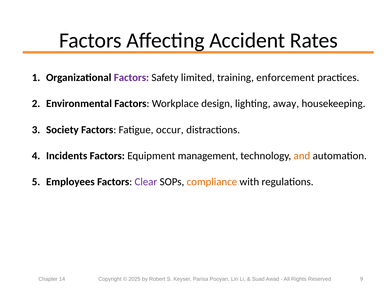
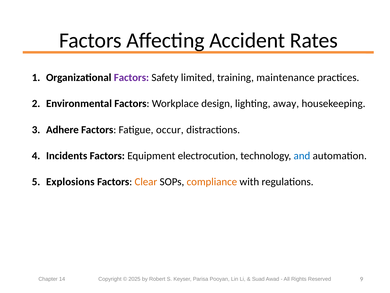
enforcement: enforcement -> maintenance (286, 77)
Society: Society -> Adhere (62, 129)
management: management -> electrocution (208, 155)
and colour: orange -> blue (302, 155)
Employees: Employees -> Explosions (70, 181)
Clear colour: purple -> orange (146, 181)
